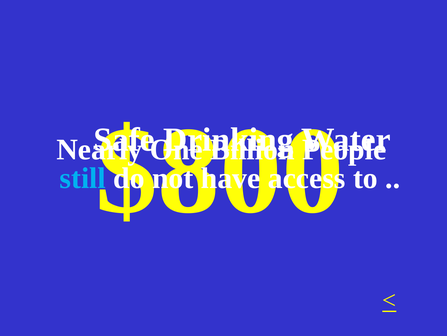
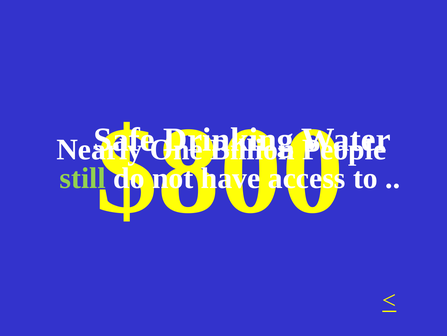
still colour: light blue -> light green (83, 178)
